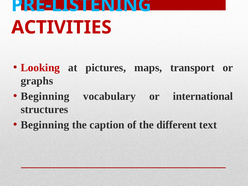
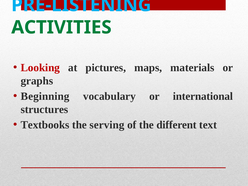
ACTIVITIES colour: red -> green (61, 27)
transport: transport -> materials (192, 68)
Beginning: Beginning -> Textbooks (45, 125)
caption: caption -> serving (107, 125)
